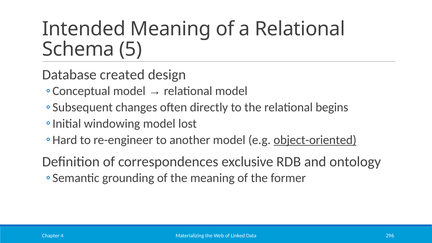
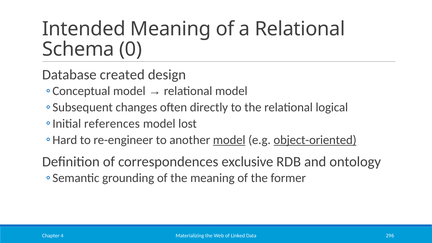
5: 5 -> 0 (131, 49)
begins: begins -> logical (332, 107)
windowing: windowing -> references (112, 124)
model underline: none -> present (229, 140)
